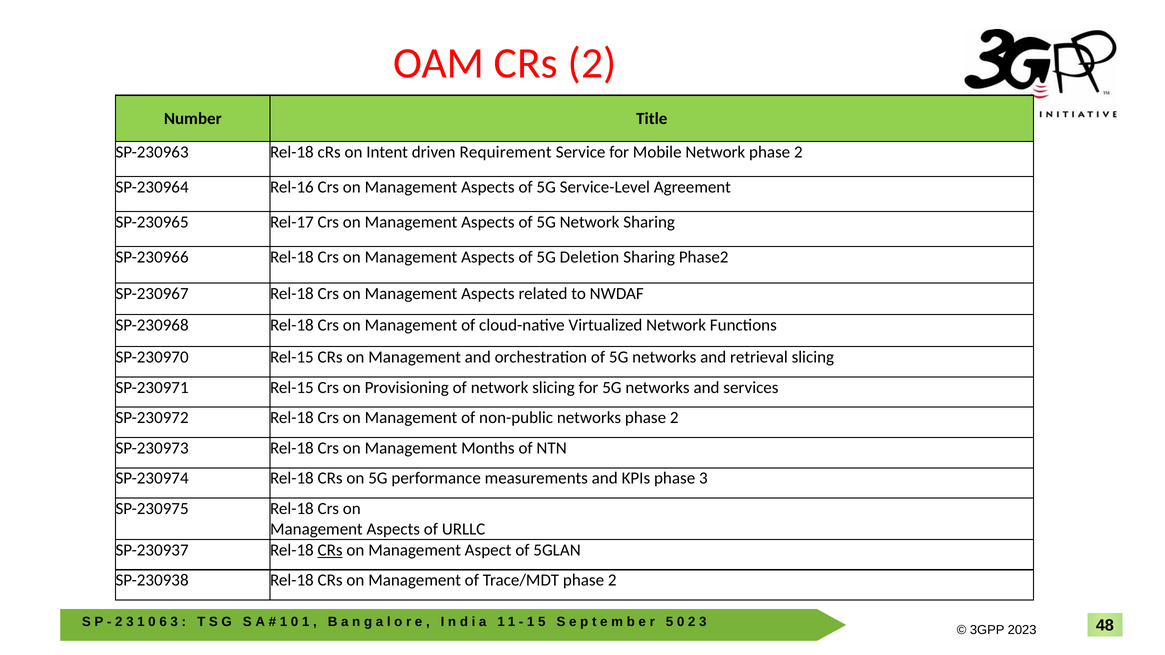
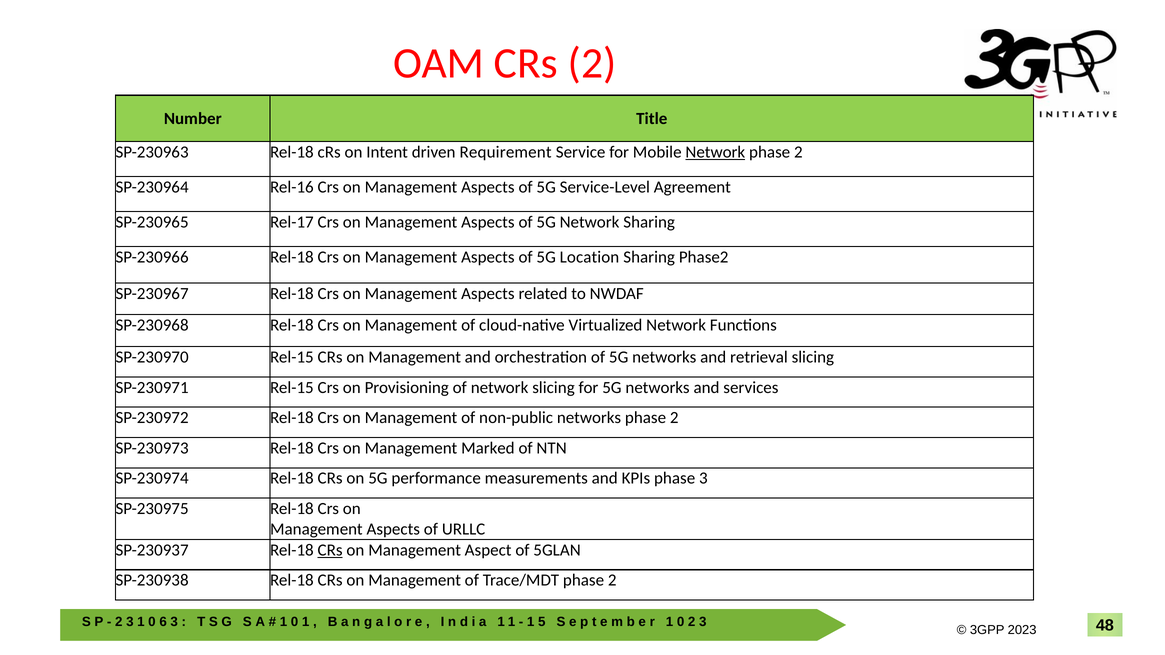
Network underline: none -> present (715, 152)
Deletion: Deletion -> Location (590, 257)
Months: Months -> Marked (488, 448)
5: 5 -> 1 (670, 622)
